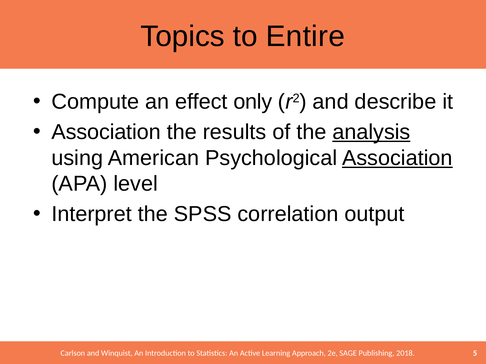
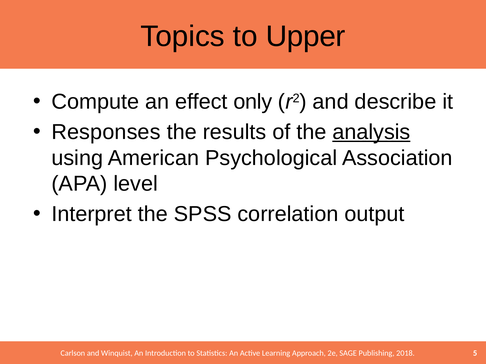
Entire: Entire -> Upper (306, 37)
Association: Association -> Responses (106, 132)
Association underline: present -> none (397, 158)
